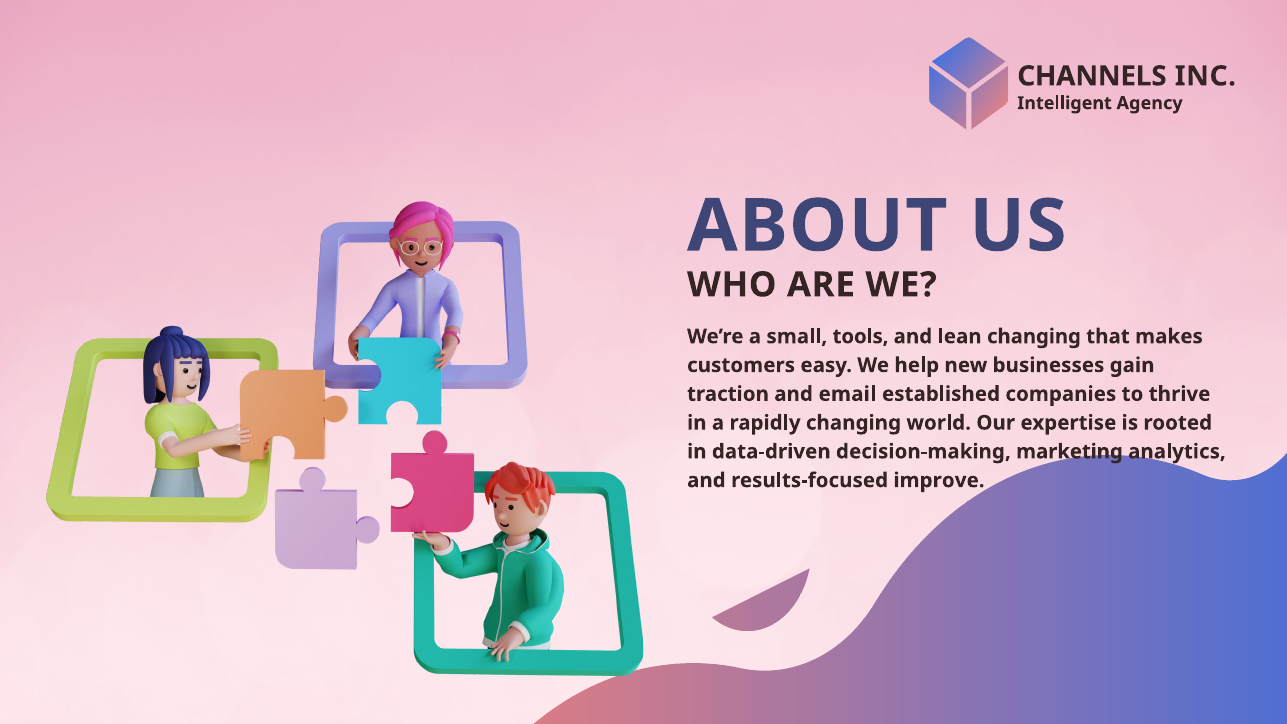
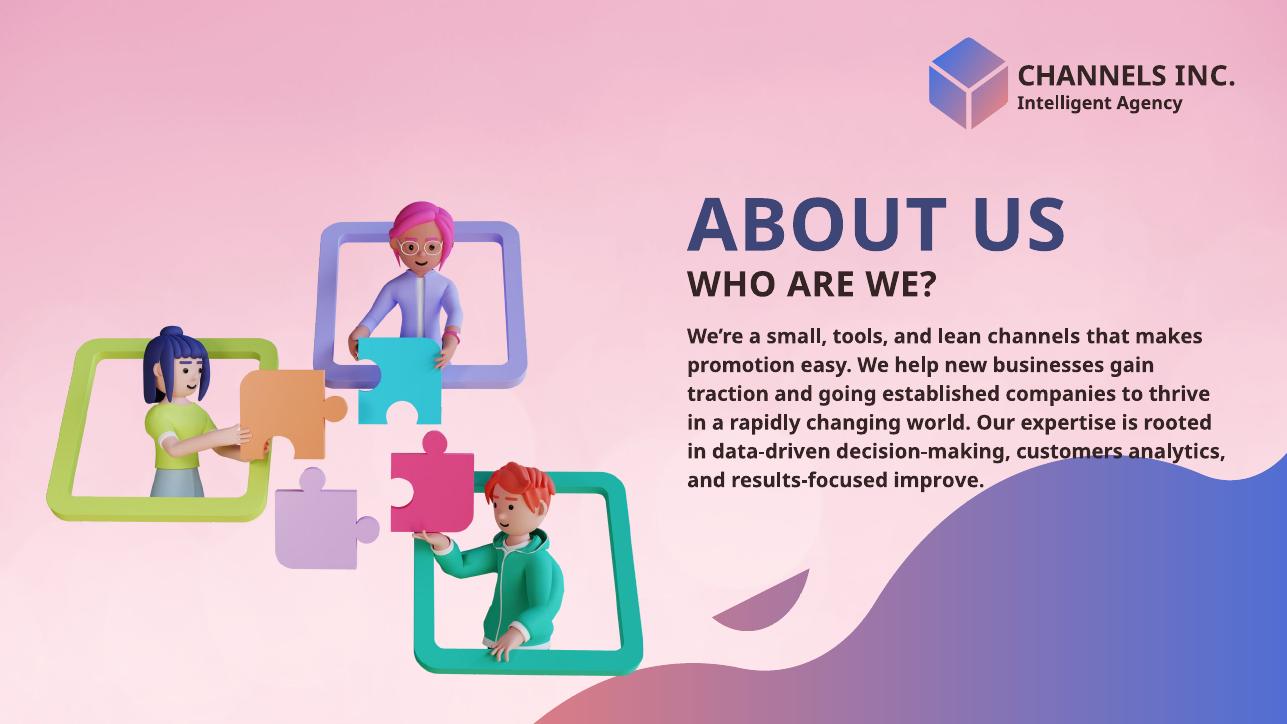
lean changing: changing -> channels (1034, 336)
customers: customers -> promotion (741, 365)
email: email -> going (847, 394)
marketing: marketing -> customers (1069, 452)
